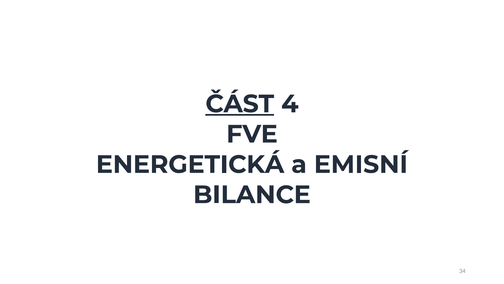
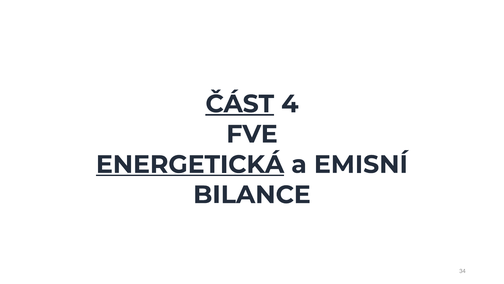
ENERGETICKÁ underline: none -> present (190, 164)
